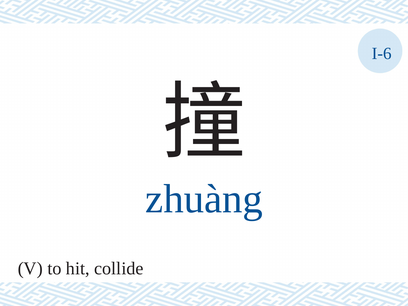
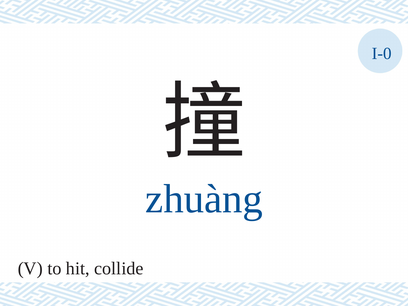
I-6: I-6 -> I-0 (382, 53)
